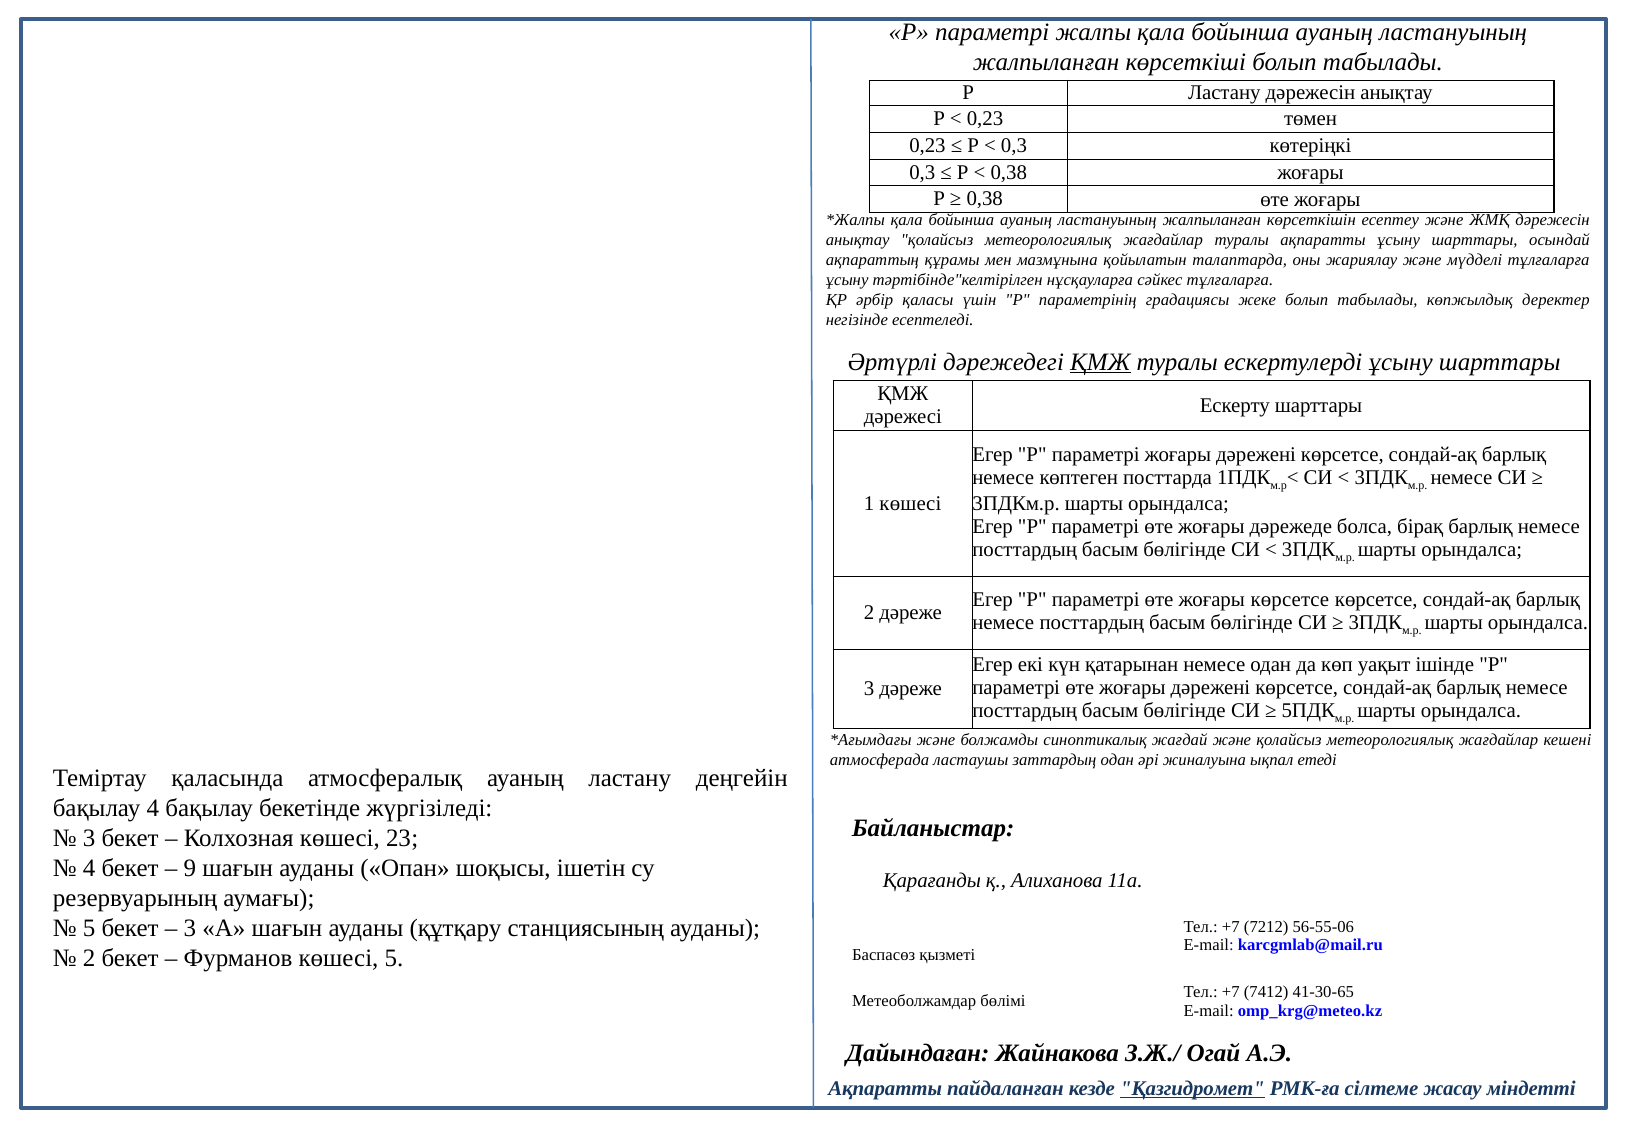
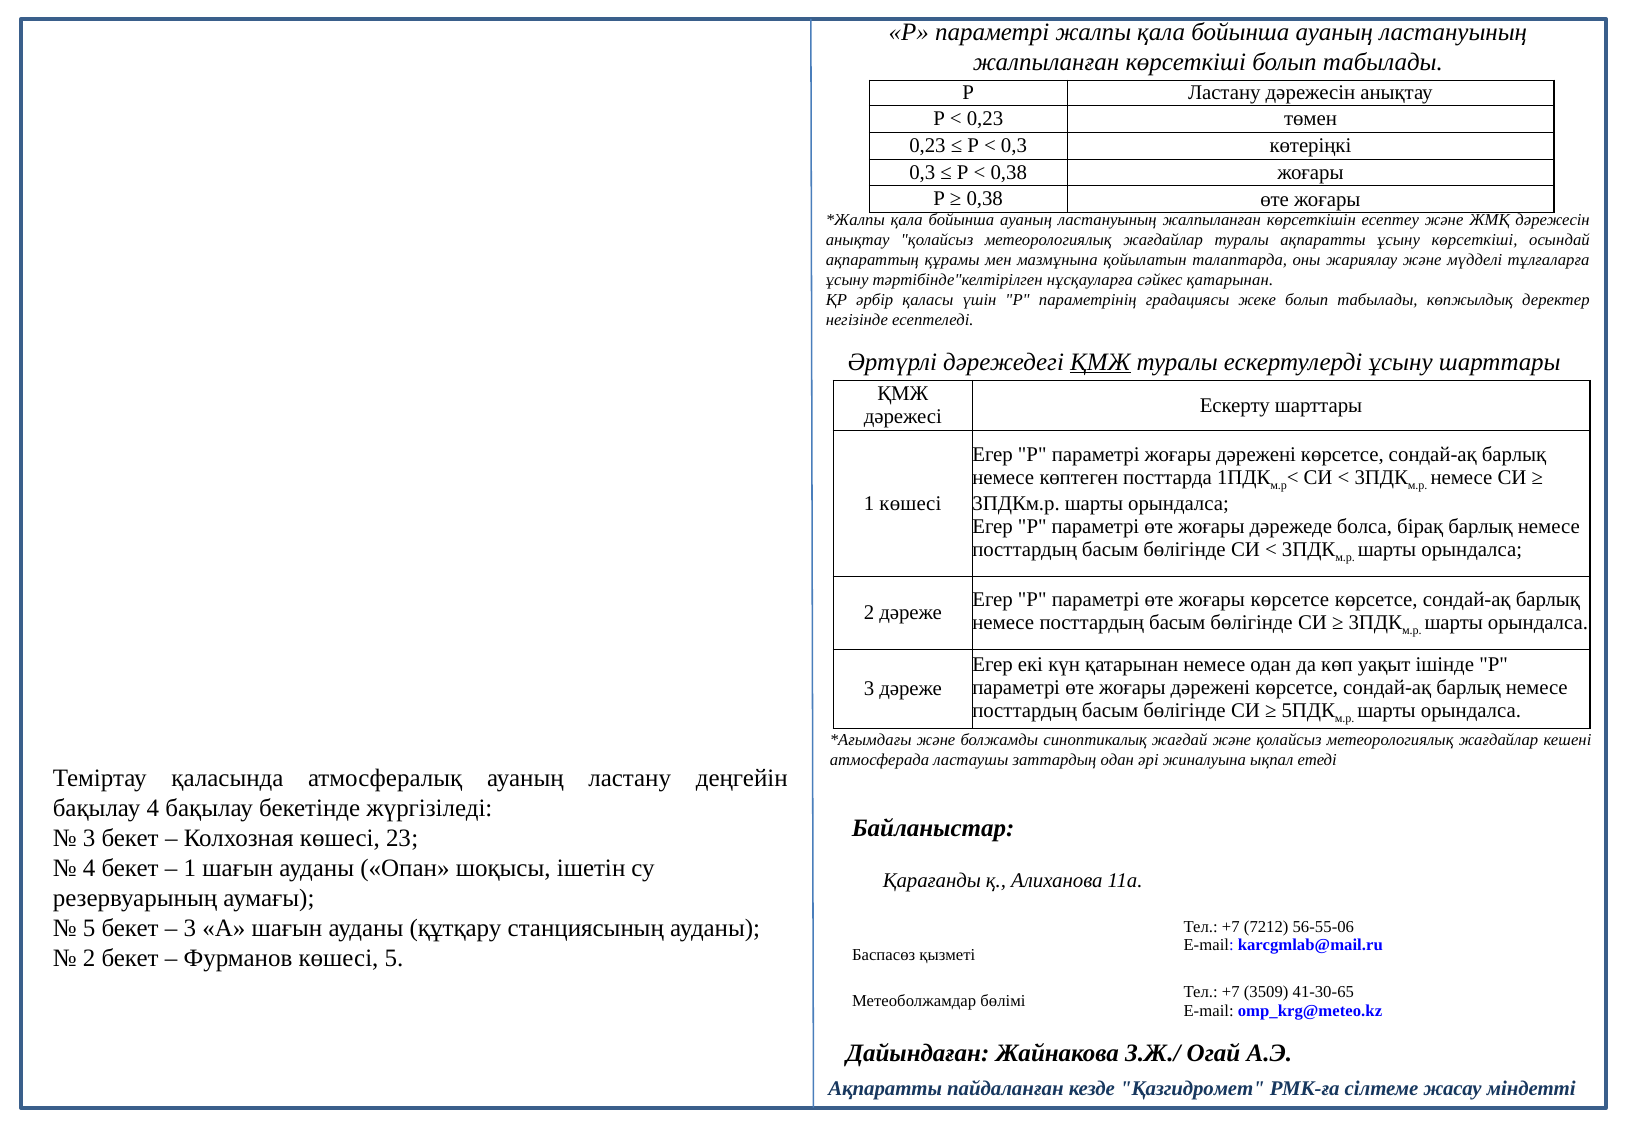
ақпаратты ұсыну шарттары: шарттары -> көрсеткіші (1475, 240)
сәйкес тұлғаларға: тұлғаларға -> қатарынан (1230, 280)
9: 9 -> 1 (190, 868)
7412: 7412 -> 3509 (1266, 991)
Қазгидромет underline: present -> none (1192, 1088)
